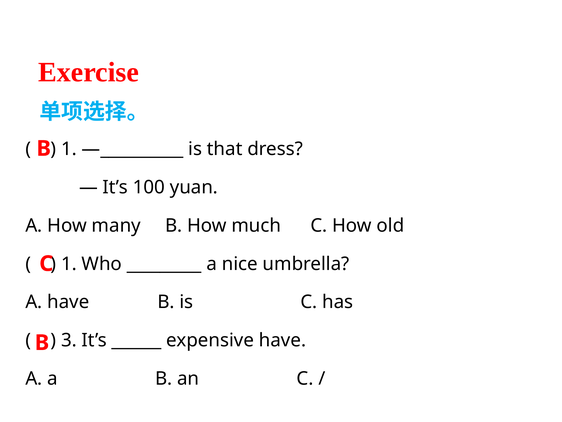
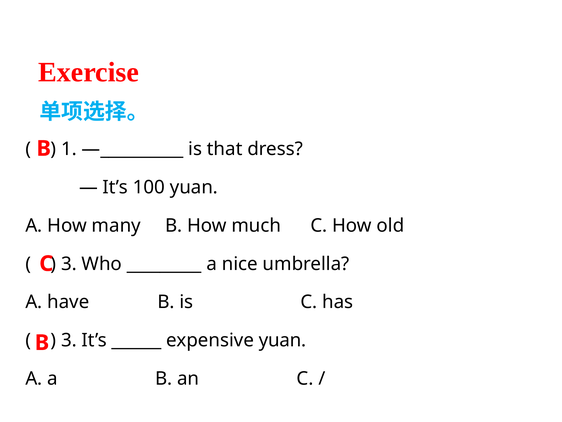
1: 1 -> 3 (69, 264)
expensive have: have -> yuan (283, 340)
